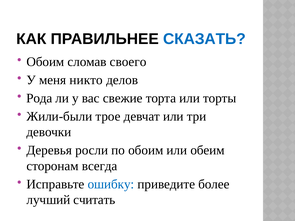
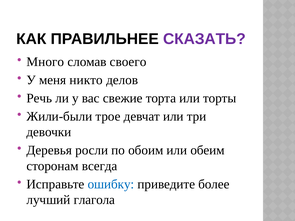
СКАЗАТЬ colour: blue -> purple (204, 39)
Обоим: Обоим -> Много (45, 62)
Рода: Рода -> Речь (39, 98)
считать: считать -> глагола (94, 200)
